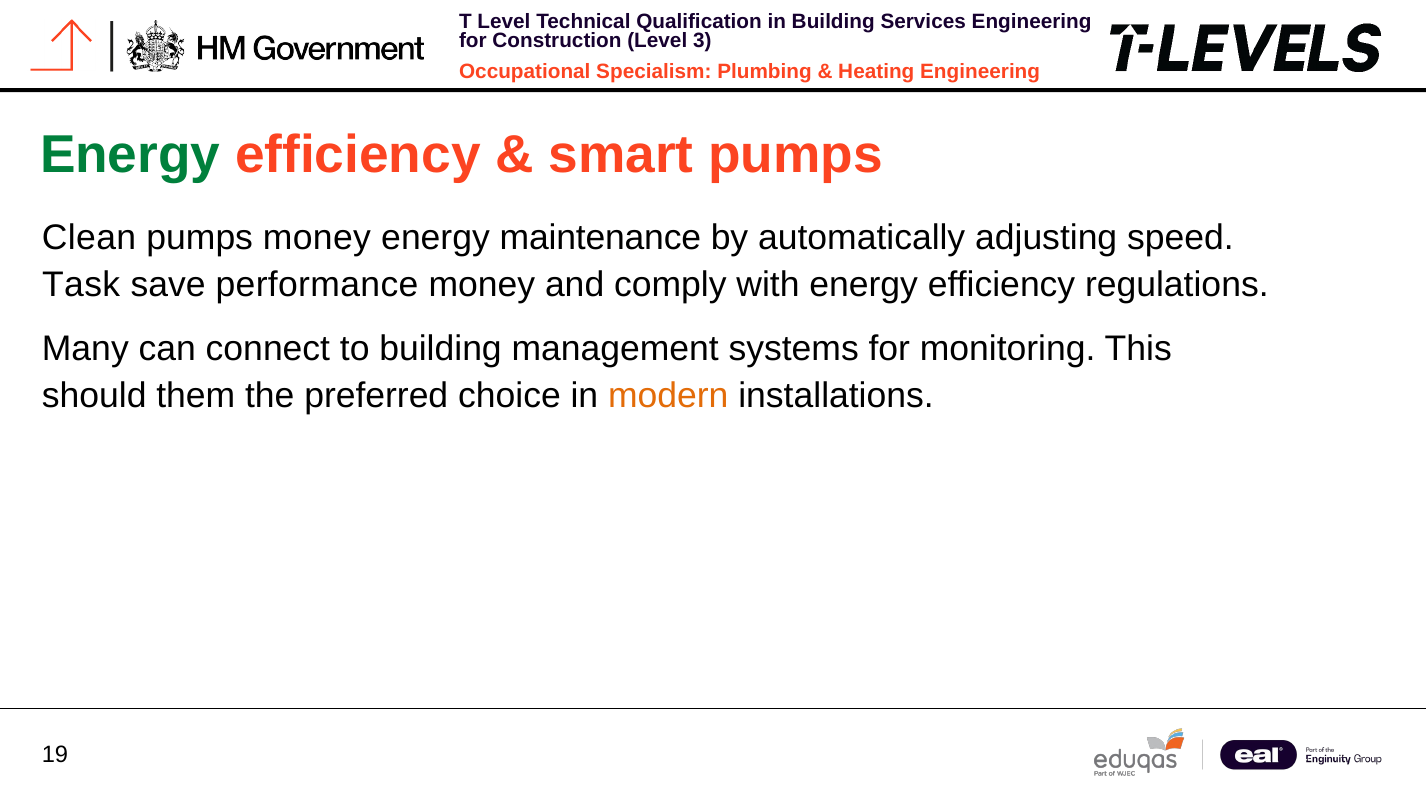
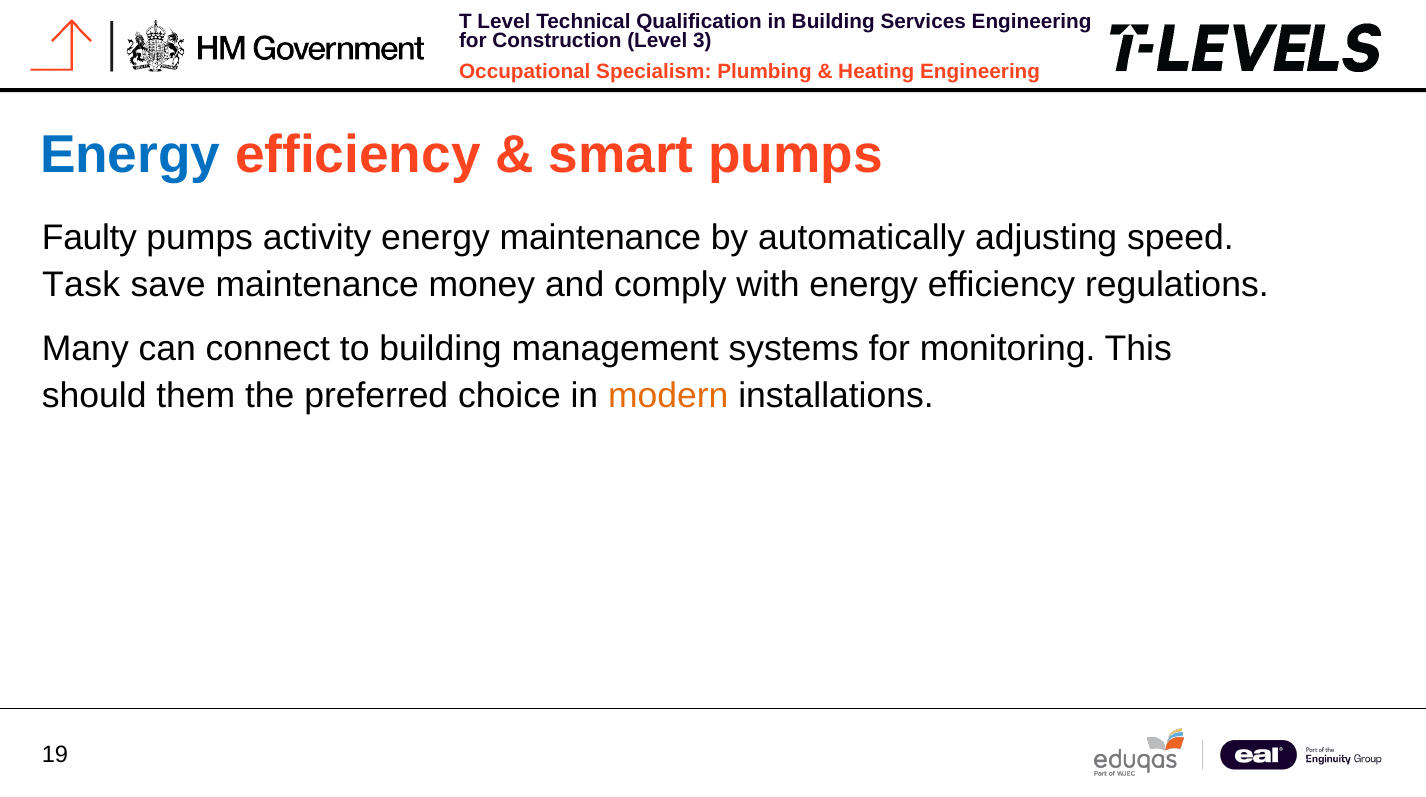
Energy colour: green -> blue (130, 155)
Clean: Clean -> Faulty (89, 238)
pumps money: money -> activity (317, 238)
save performance: performance -> maintenance (317, 285)
